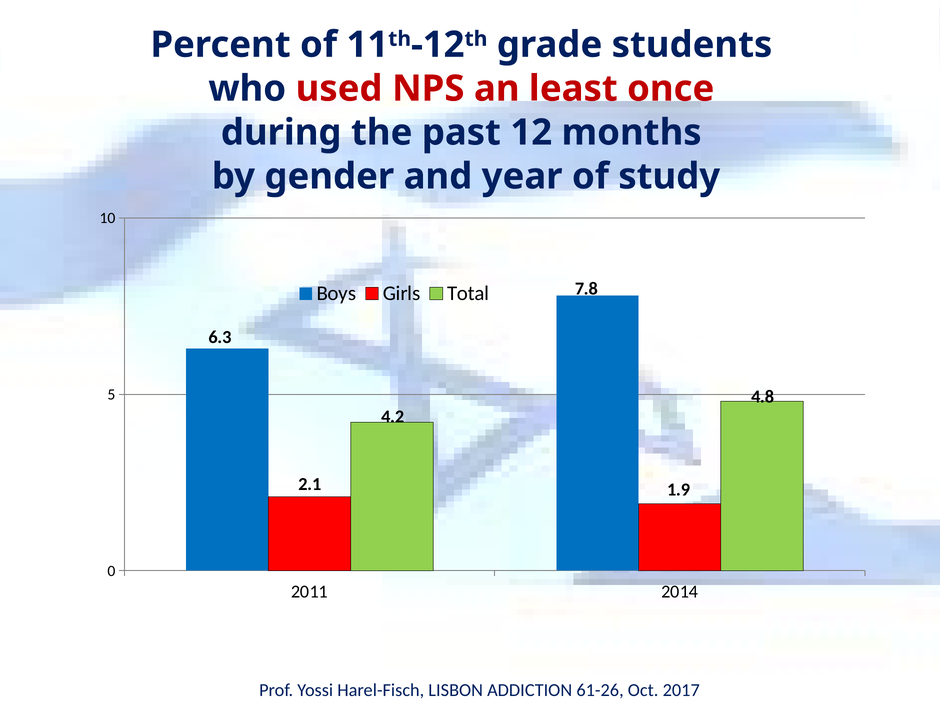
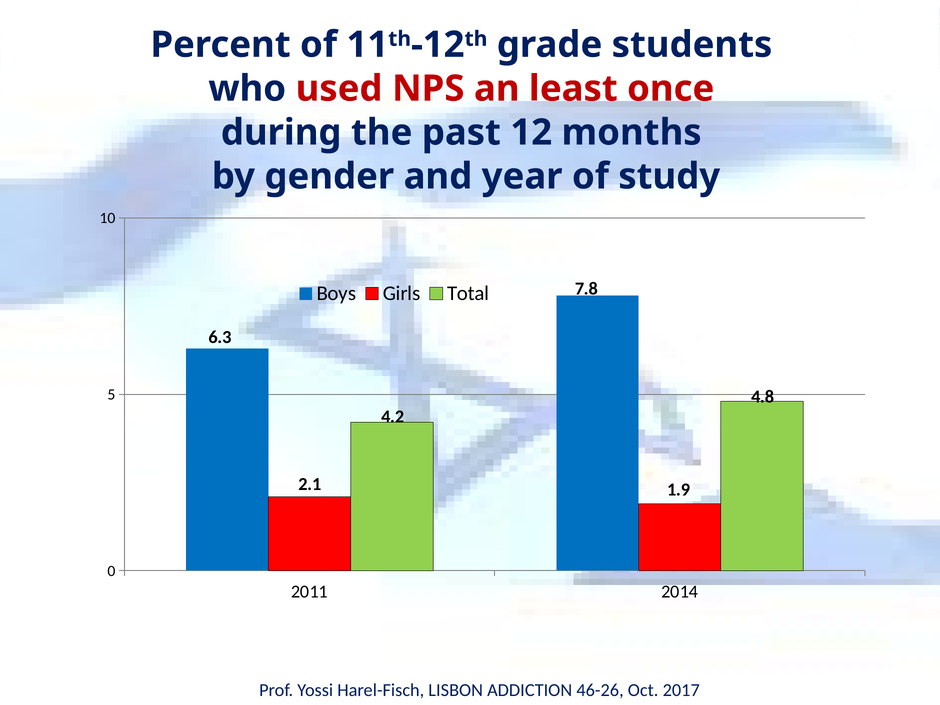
61-26: 61-26 -> 46-26 (600, 690)
